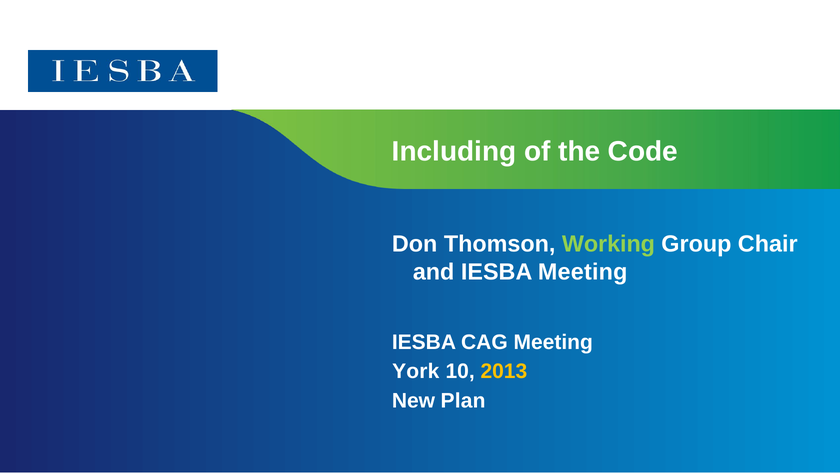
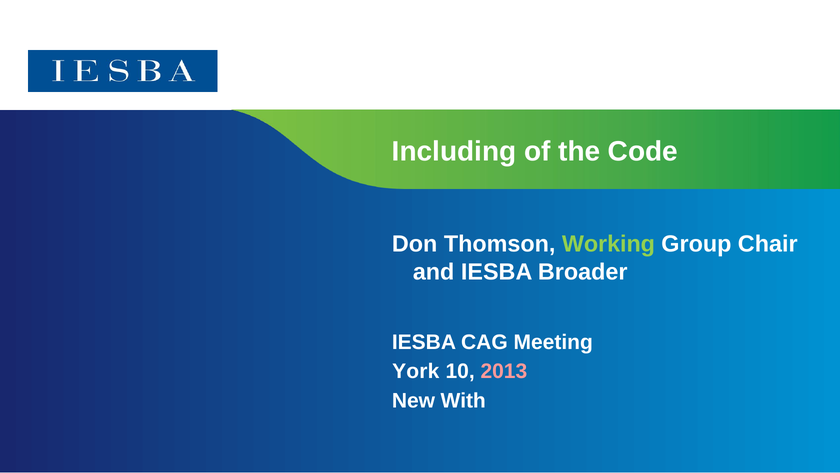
IESBA Meeting: Meeting -> Broader (583, 272)
2013 colour: yellow -> pink (504, 371)
Plan: Plan -> With (463, 401)
